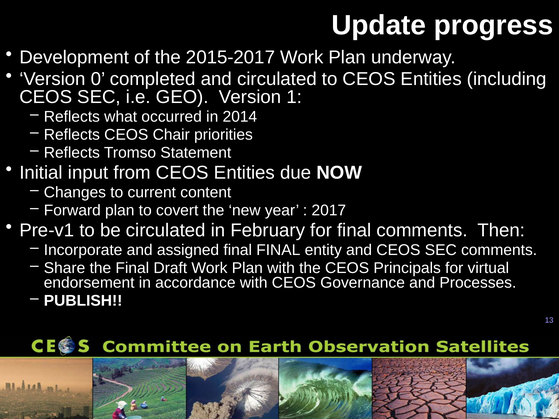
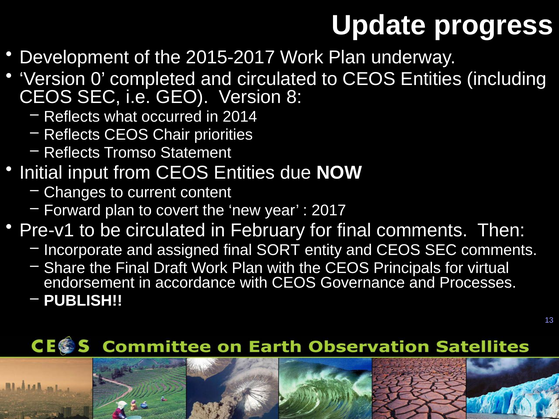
1: 1 -> 8 (294, 97)
final FINAL: FINAL -> SORT (278, 250)
